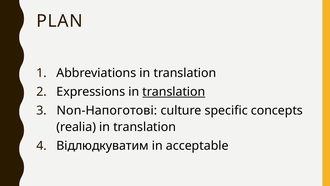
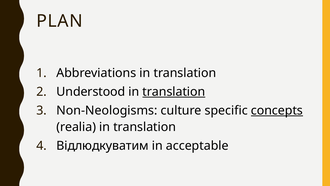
Expressions: Expressions -> Understood (91, 92)
Non-Напоготові: Non-Напоготові -> Non-Neologisms (107, 110)
concepts underline: none -> present (277, 110)
